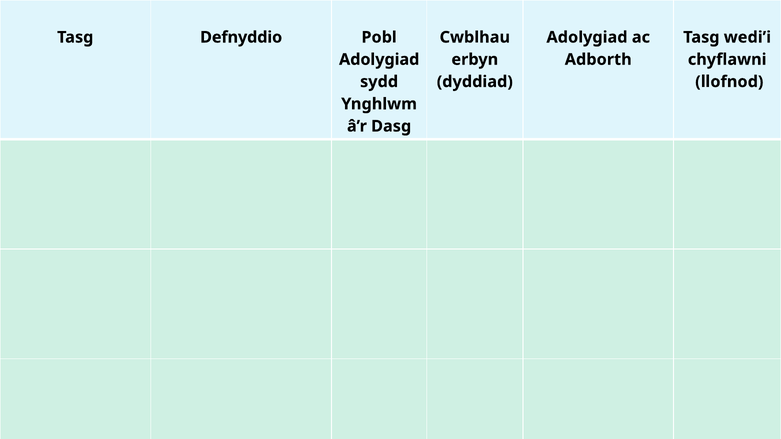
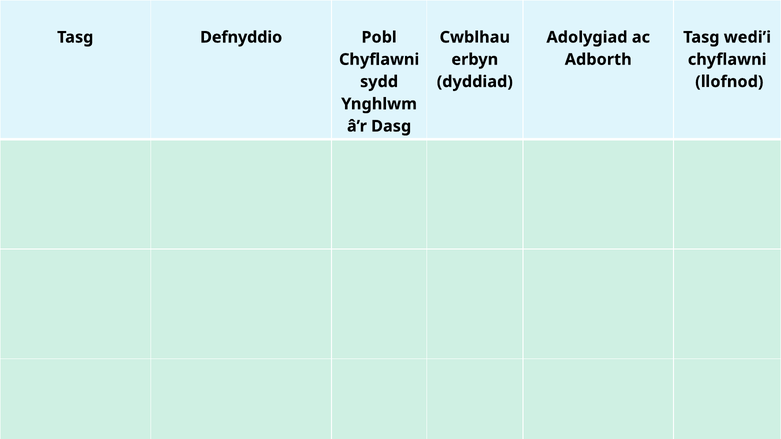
Adolygiad: Adolygiad -> Chyflawni (379, 60)
